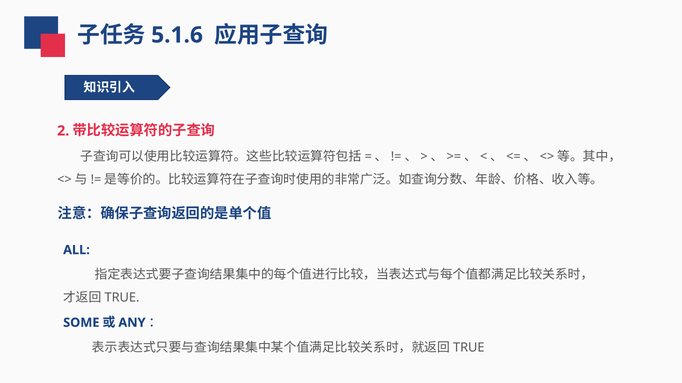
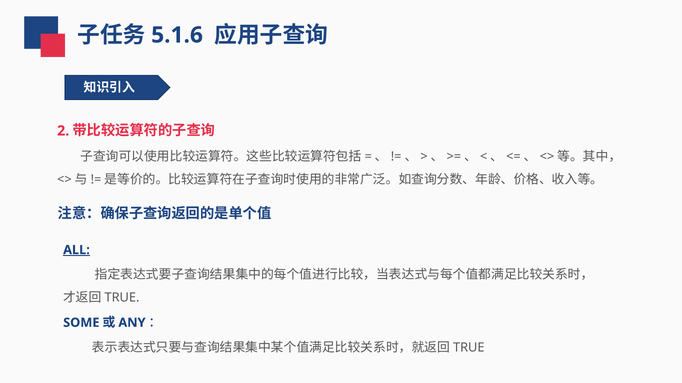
ALL underline: none -> present (77, 250)
